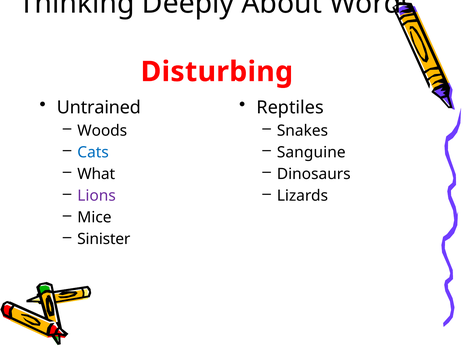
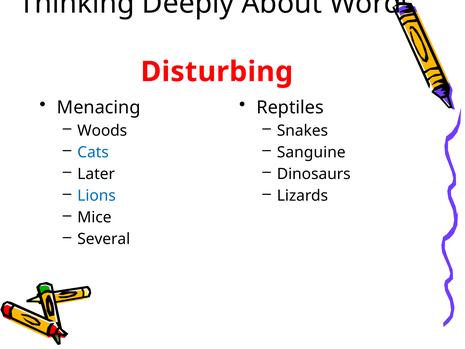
Untrained: Untrained -> Menacing (99, 107)
What: What -> Later (96, 174)
Lions colour: purple -> blue (97, 196)
Sinister: Sinister -> Several (104, 239)
